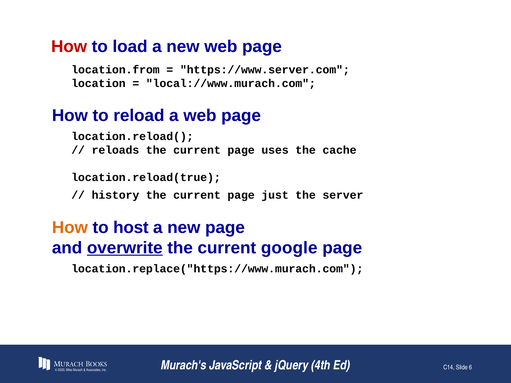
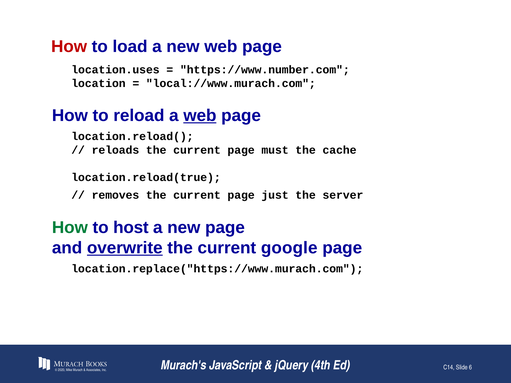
location.from: location.from -> location.uses (115, 70)
https://www.server.com: https://www.server.com -> https://www.number.com (265, 70)
web underline: none -> present (200, 116)
uses: uses -> must (275, 150)
history: history -> removes (115, 195)
How colour: orange -> green (70, 228)
